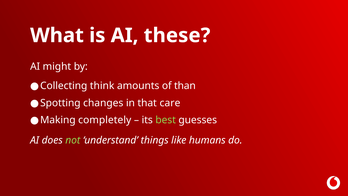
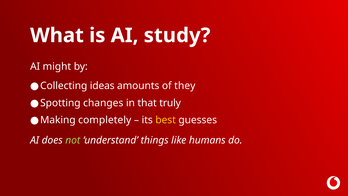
these: these -> study (177, 35)
think: think -> ideas (102, 86)
than: than -> they (185, 86)
care: care -> truly (170, 103)
best colour: light green -> yellow (166, 120)
